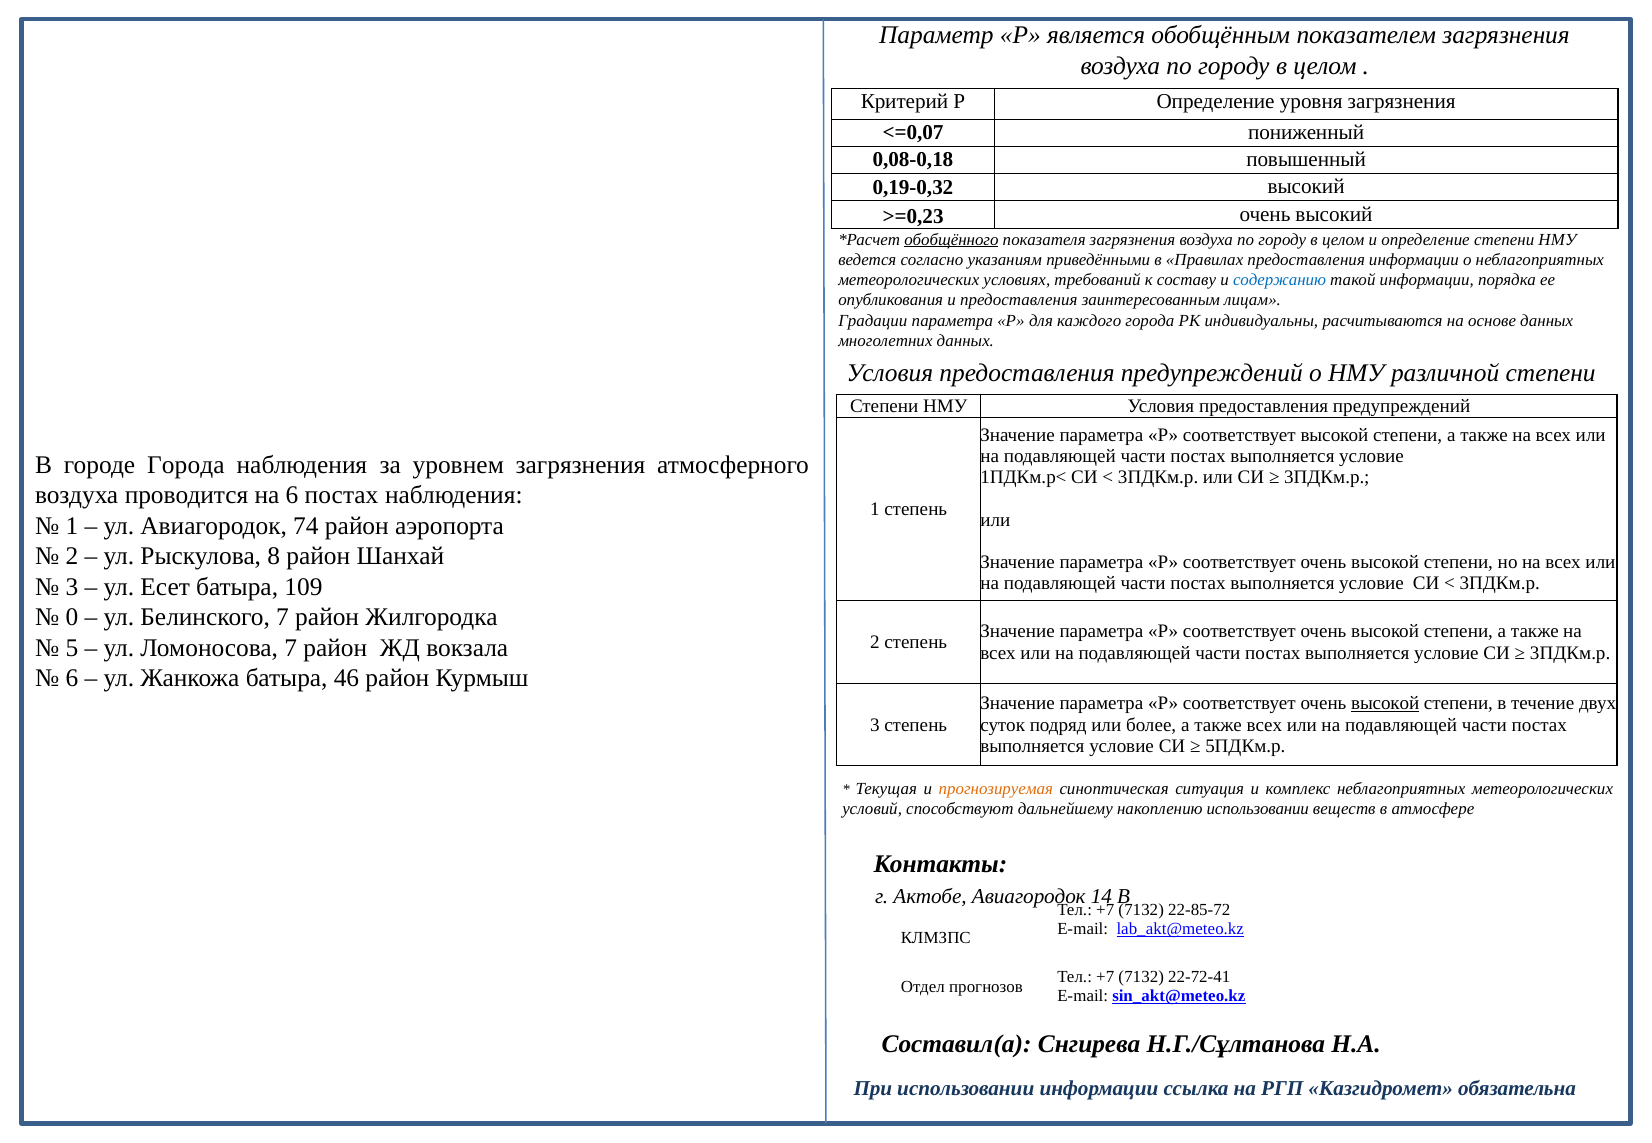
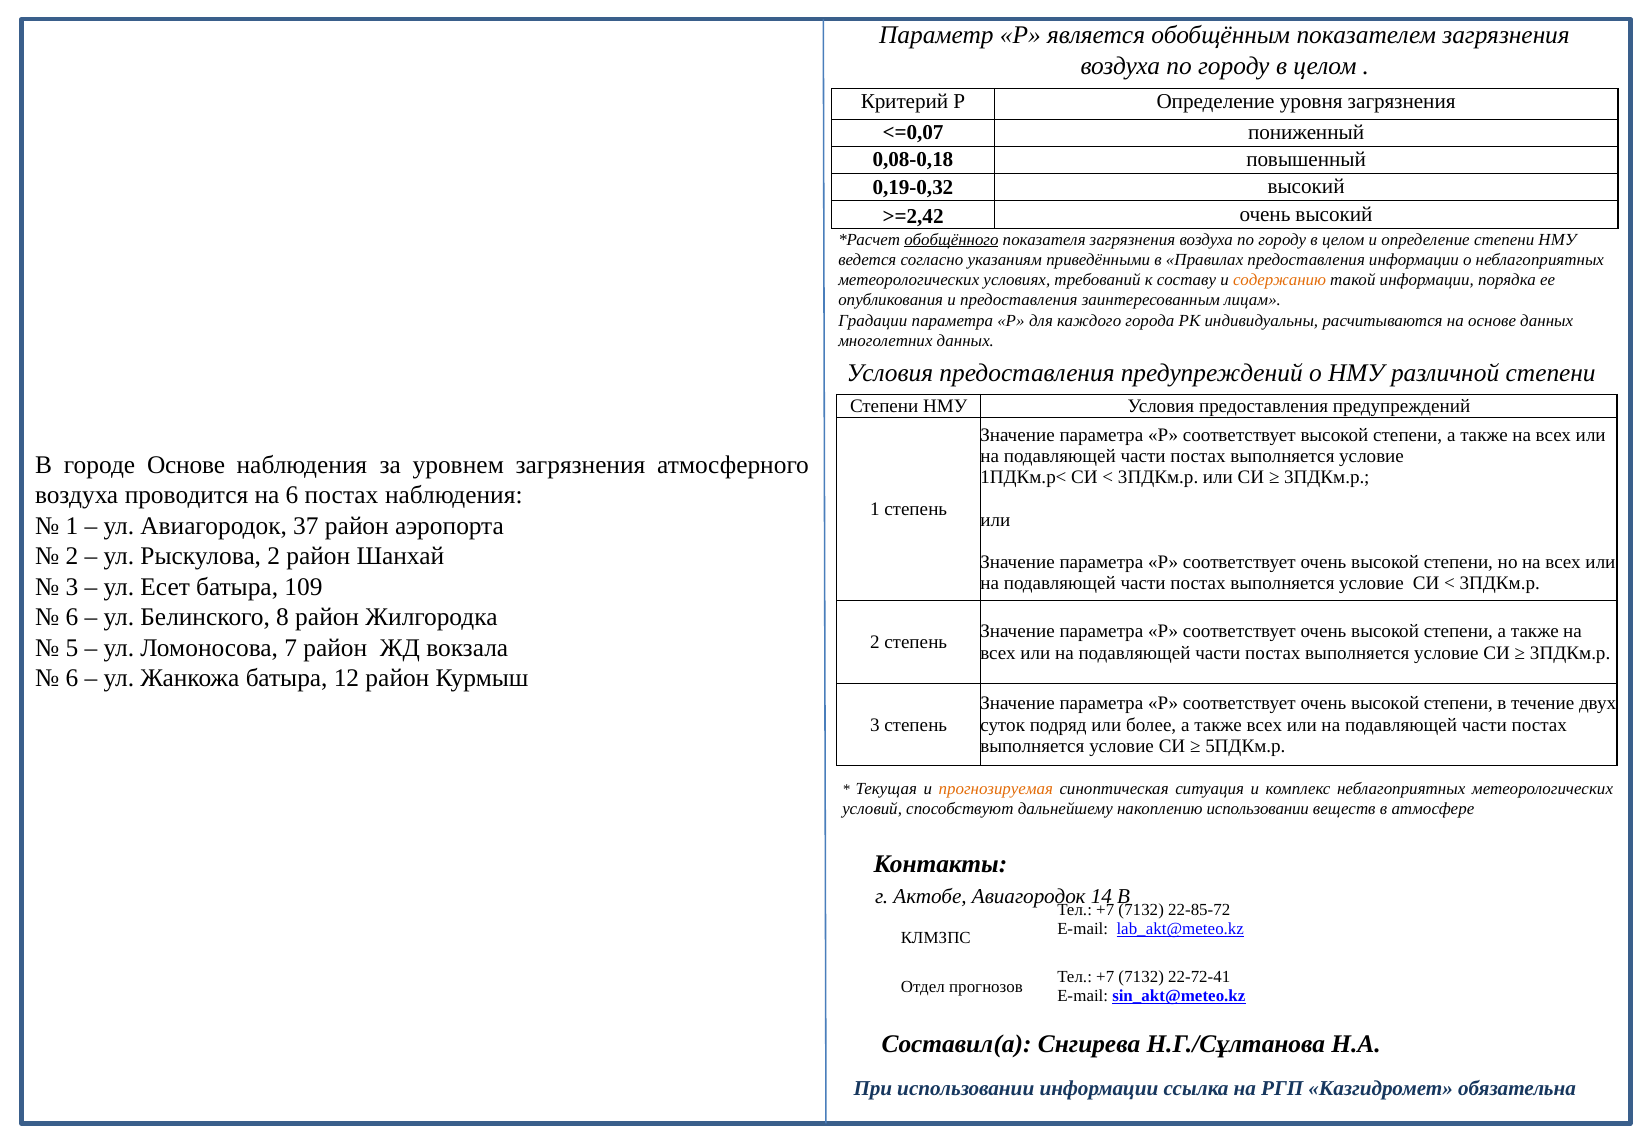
>=0,23: >=0,23 -> >=2,42 (913, 217)
содержанию colour: blue -> orange (1280, 280)
городе Города: Города -> Основе (186, 465)
74: 74 -> 37 (306, 526)
Рыскулова 8: 8 -> 2 (274, 557)
0: 0 -> 6 (72, 618)
Белинского 7: 7 -> 8 (283, 618)
46: 46 -> 12 (346, 679)
высокой underline: present -> none (1385, 704)
